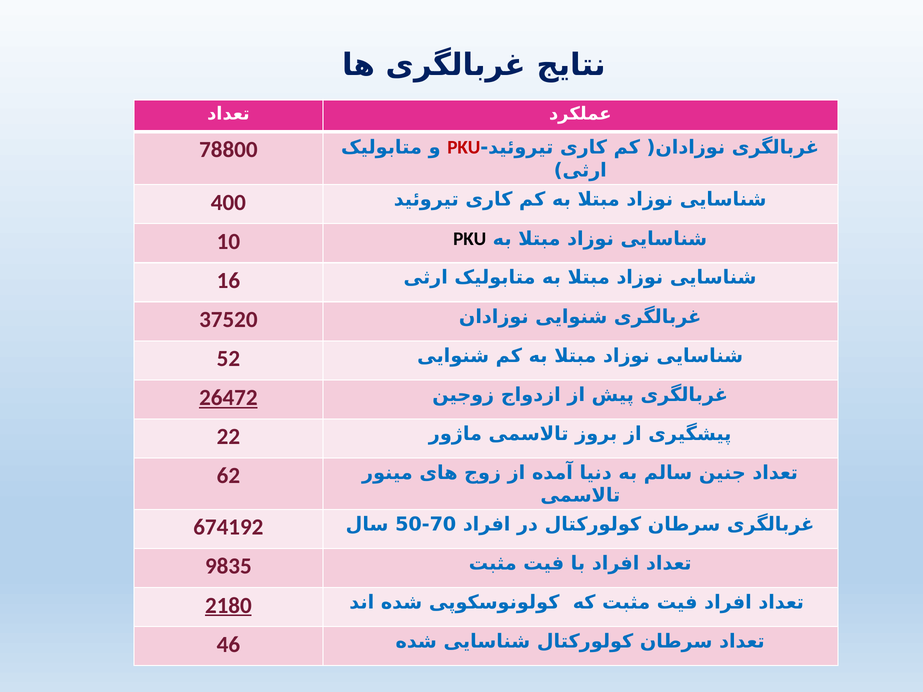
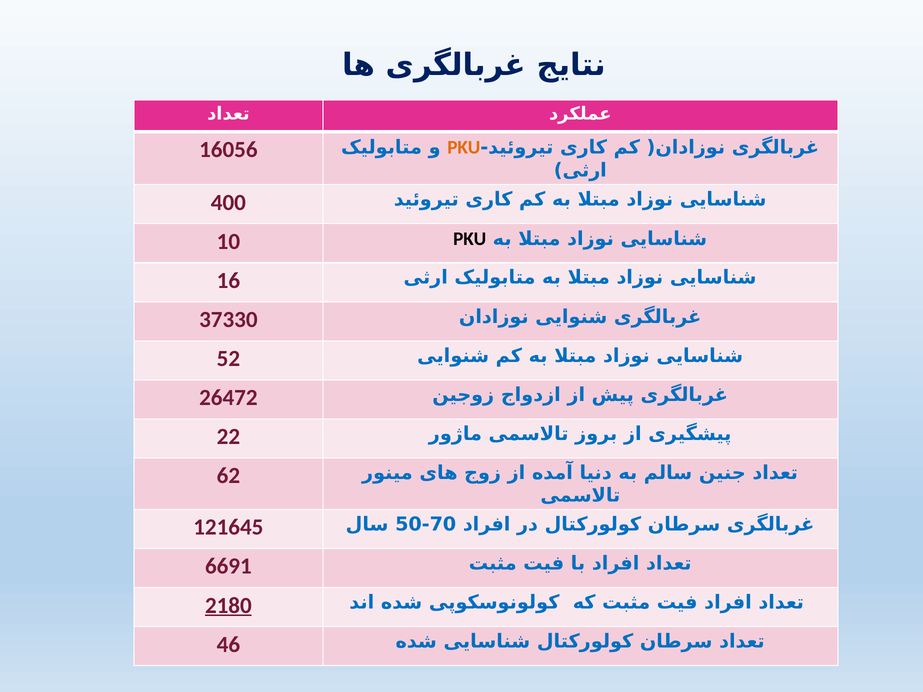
PKU colour: red -> orange (464, 147)
78800: 78800 -> 16056 (228, 150)
37520: 37520 -> 37330 (228, 320)
26472 underline: present -> none (228, 398)
674192: 674192 -> 121645 (228, 528)
9835: 9835 -> 6691 (228, 567)
